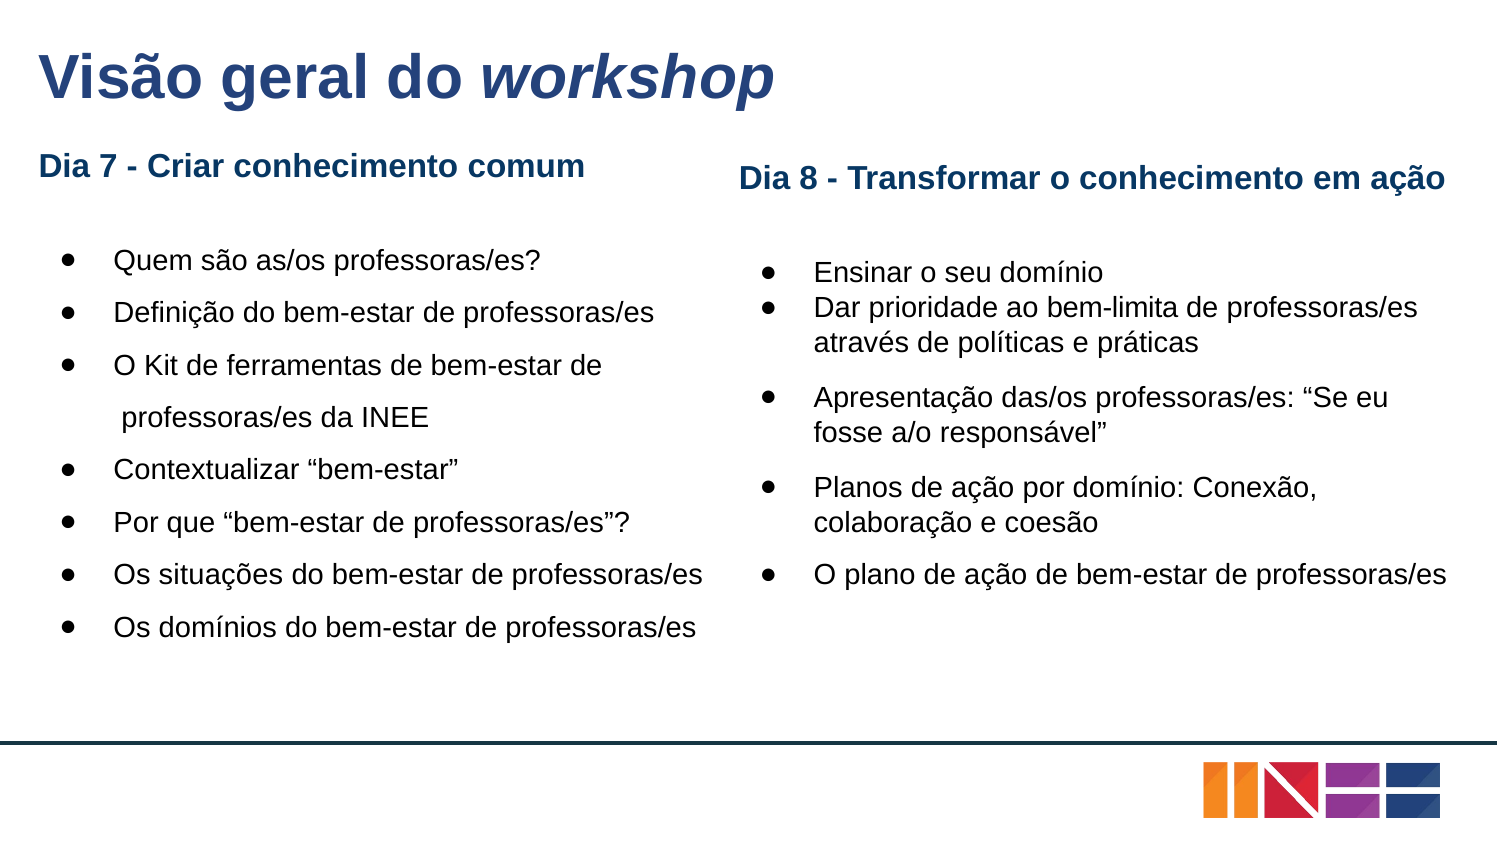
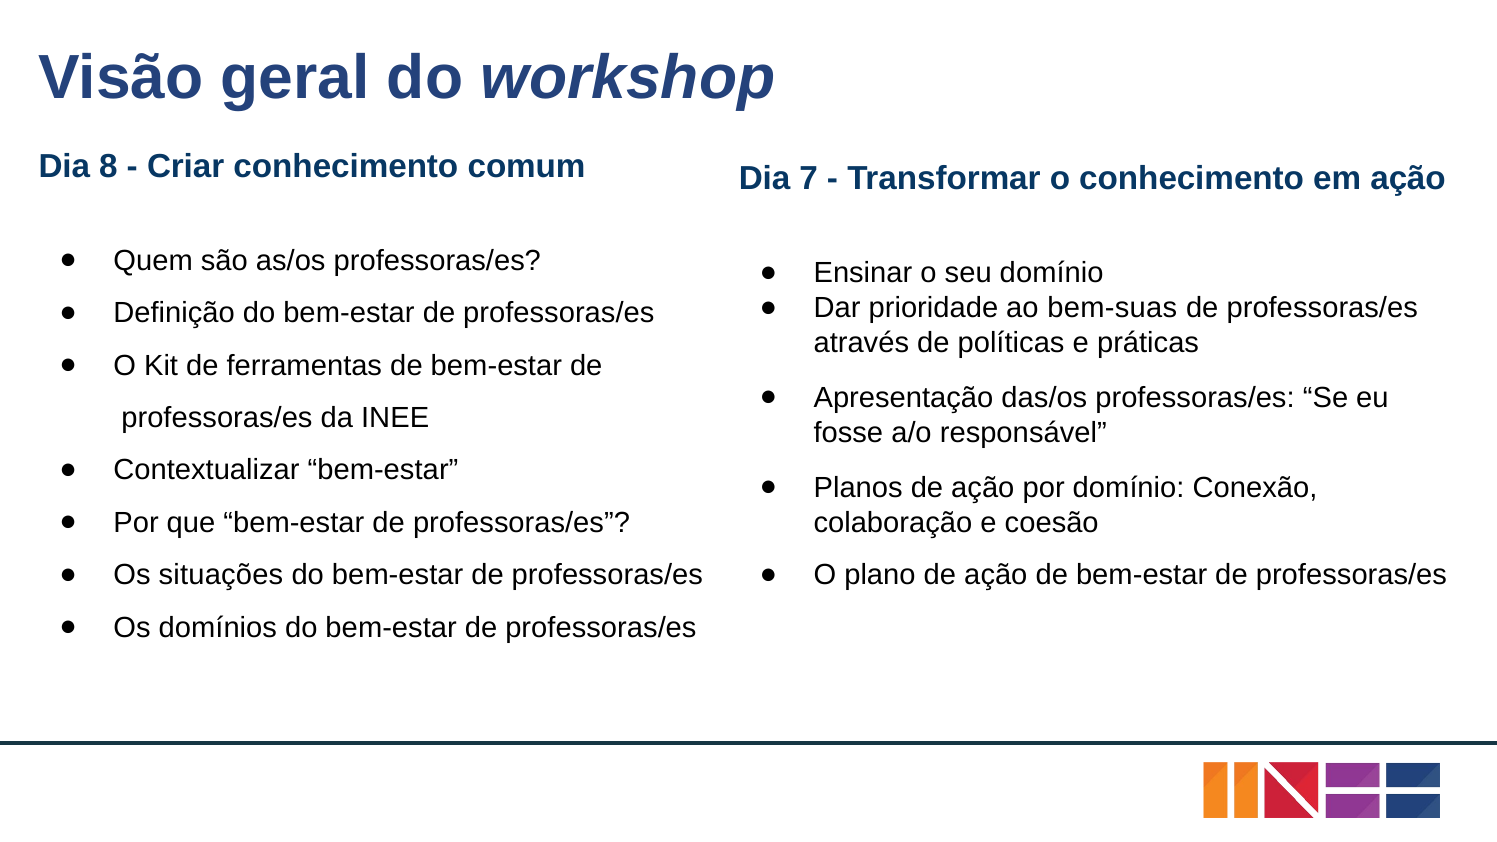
7: 7 -> 8 (108, 166)
8: 8 -> 7 (809, 179)
bem-limita: bem-limita -> bem-suas (1112, 308)
